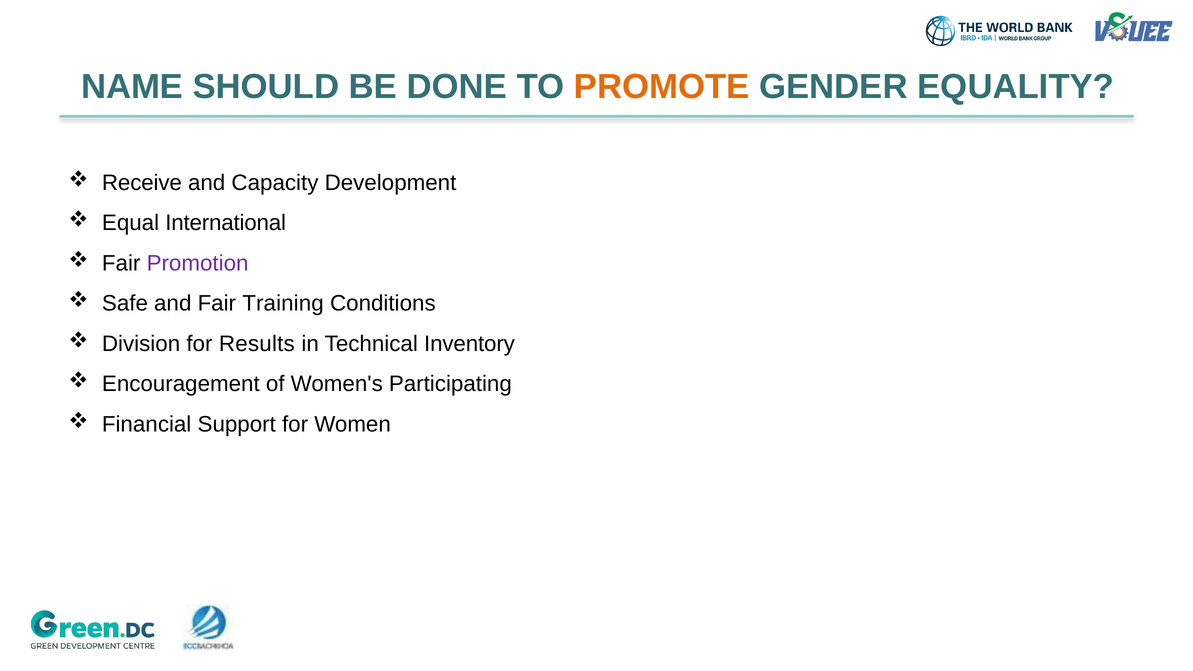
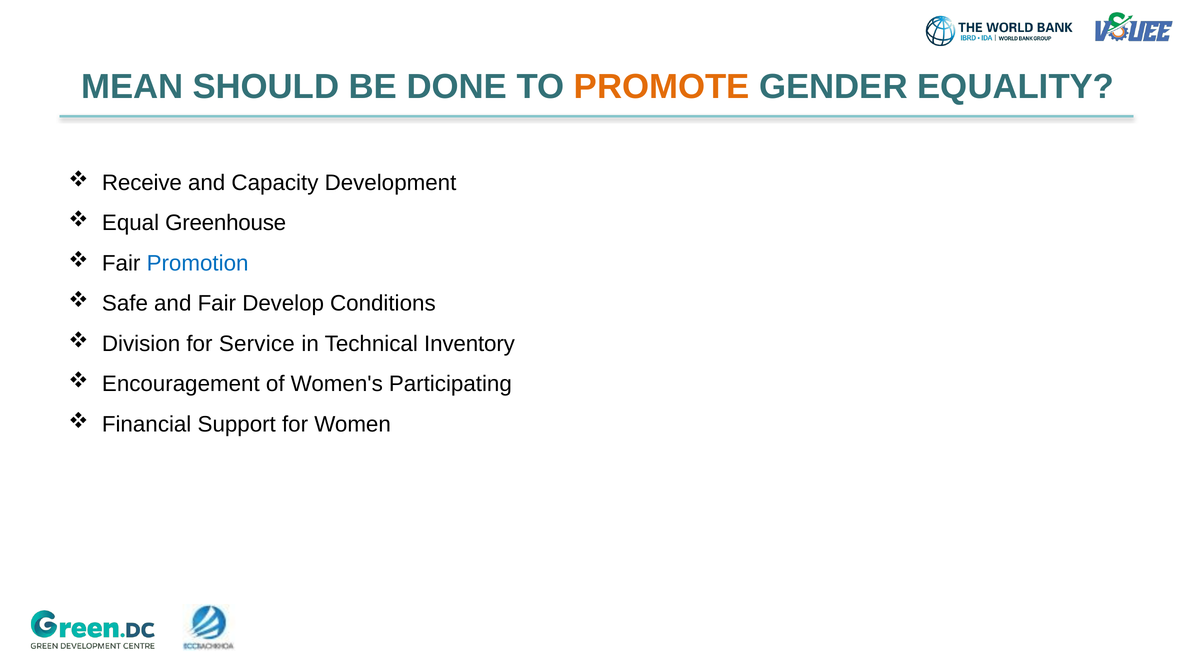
NAME: NAME -> MEAN (132, 87)
International: International -> Greenhouse (226, 223)
Promotion colour: purple -> blue (198, 263)
Training: Training -> Develop (283, 304)
Results: Results -> Service (257, 344)
